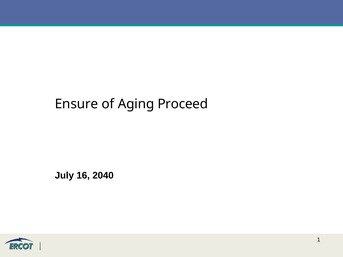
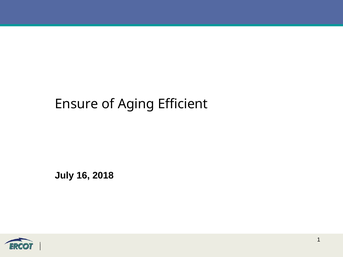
Proceed: Proceed -> Efficient (183, 104)
2040: 2040 -> 2018 (103, 176)
